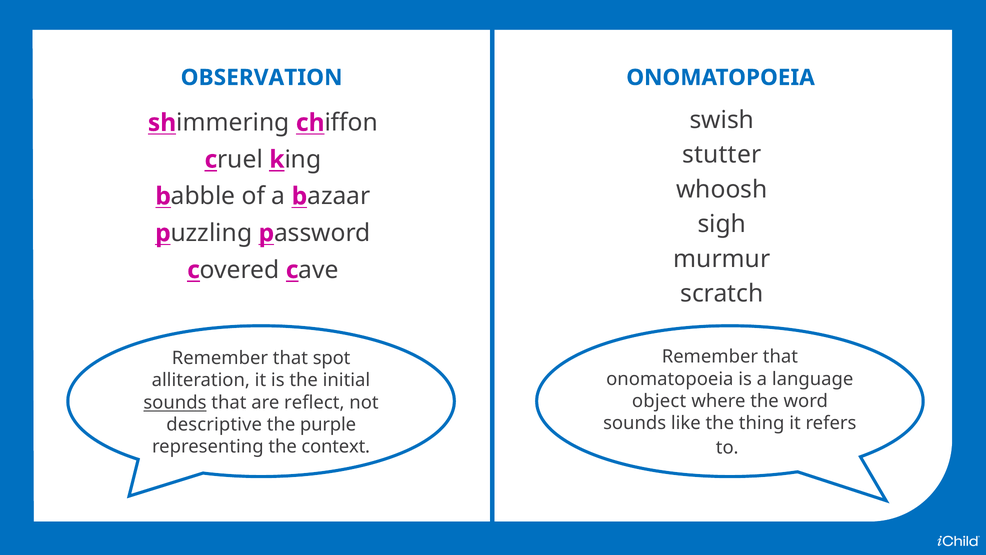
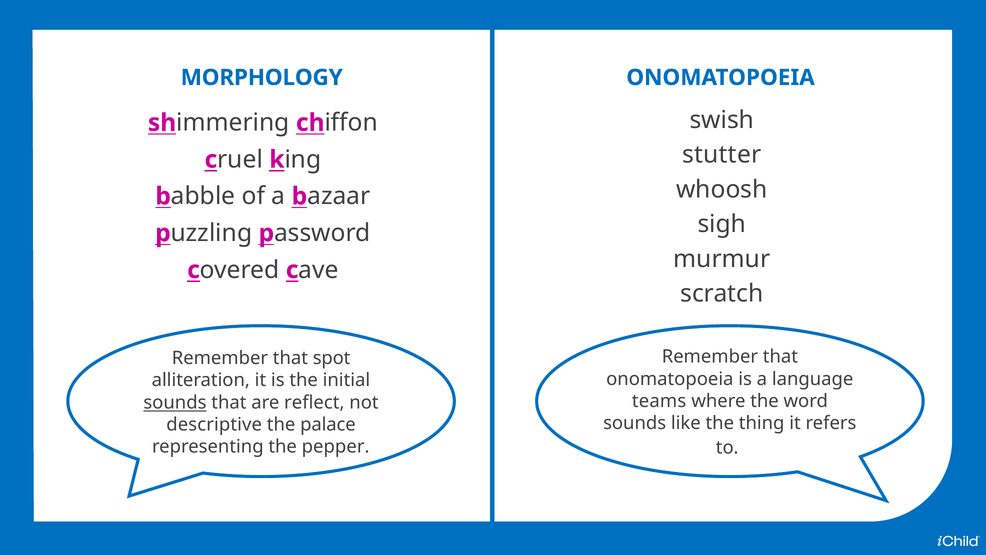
OBSERVATION: OBSERVATION -> MORPHOLOGY (262, 77)
object: object -> teams (659, 401)
purple: purple -> palace (328, 424)
context: context -> pepper (336, 447)
